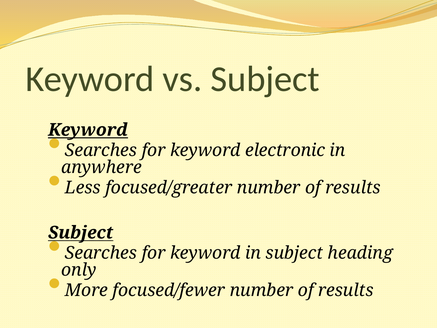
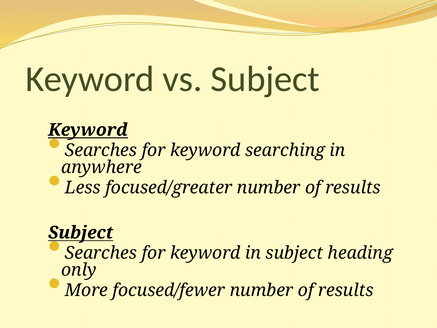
electronic: electronic -> searching (285, 150)
